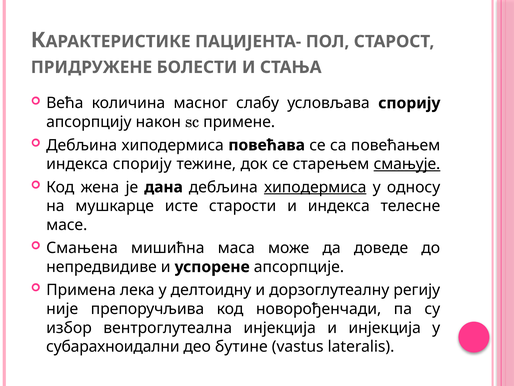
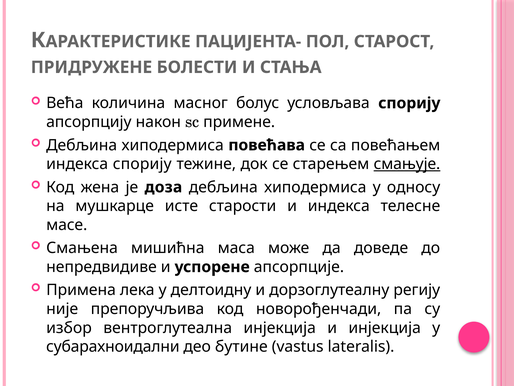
слабу: слабу -> болус (258, 103)
дана: дана -> доза (163, 187)
хиподермиса underline: present -> none (315, 187)
